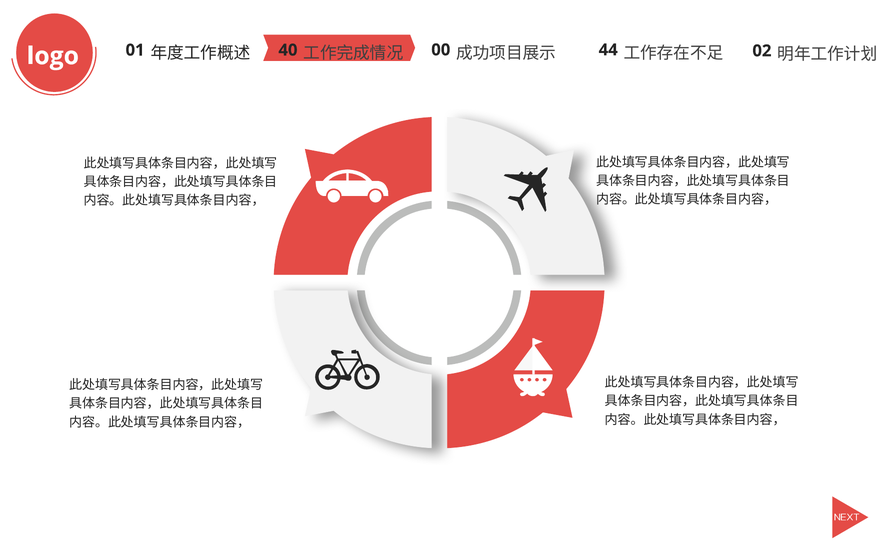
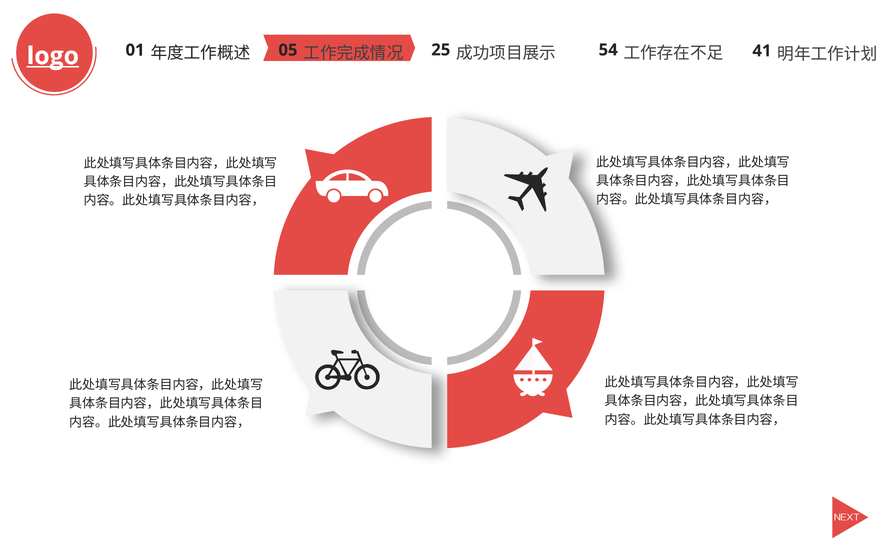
logo underline: none -> present (53, 56)
40: 40 -> 05 (288, 50)
00: 00 -> 25 (441, 50)
44: 44 -> 54 (608, 50)
02: 02 -> 41 (762, 51)
